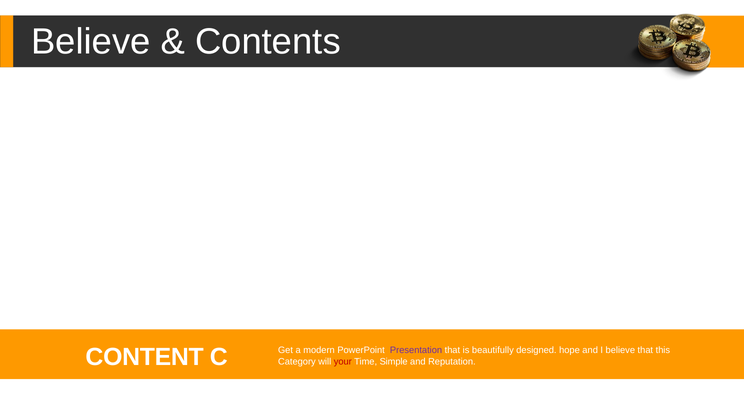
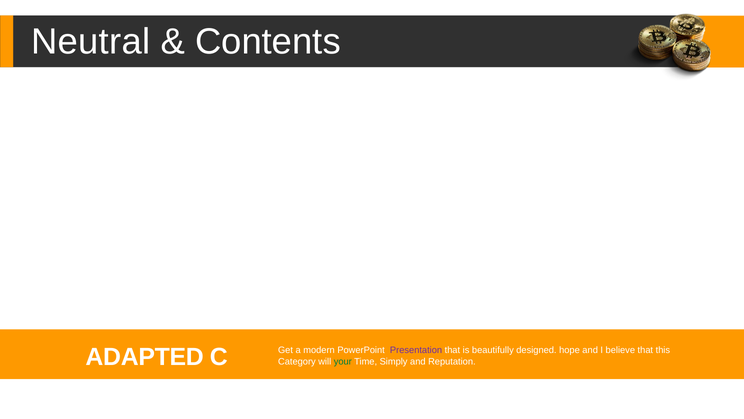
Believe: Believe -> Neutral (91, 41)
CONTENT: CONTENT -> ADAPTED (145, 357)
your colour: red -> green (343, 361)
Simple: Simple -> Simply (394, 361)
